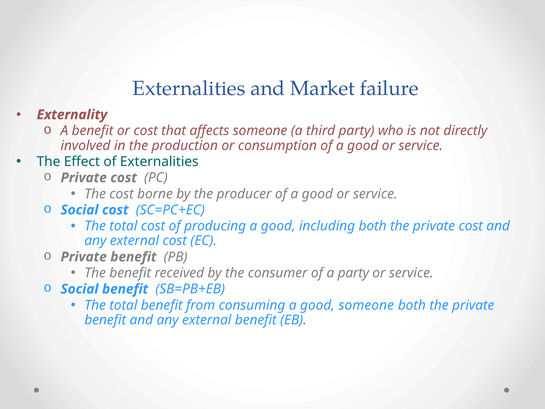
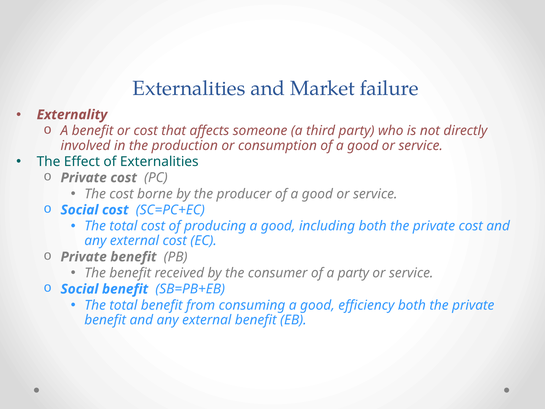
good someone: someone -> efficiency (366, 305)
